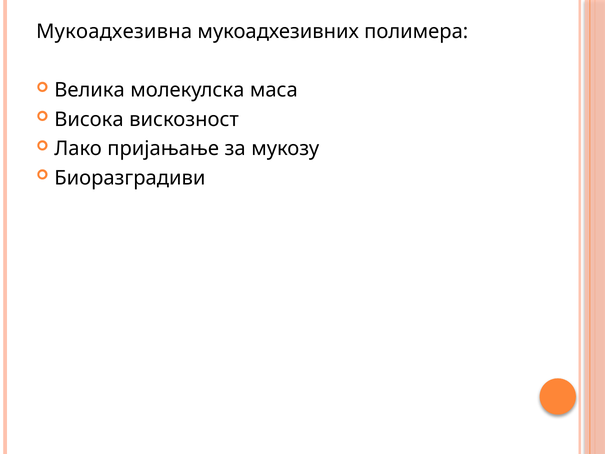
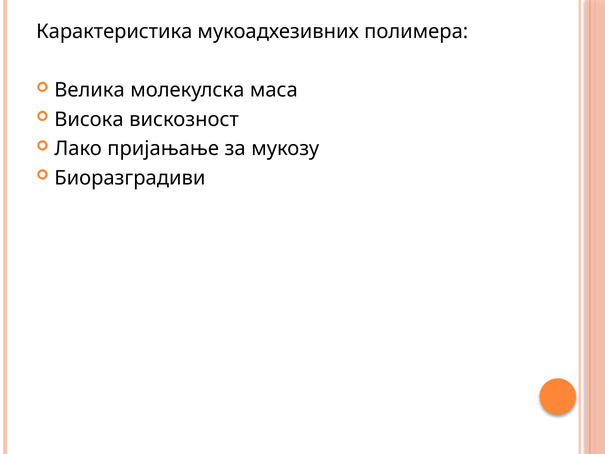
Мукоадхезивна: Мукоадхезивна -> Карактеристика (114, 32)
